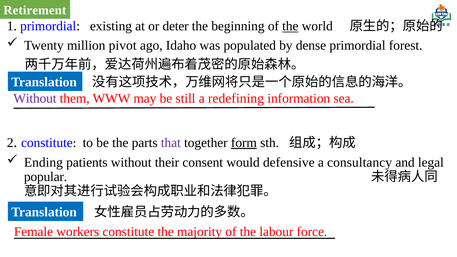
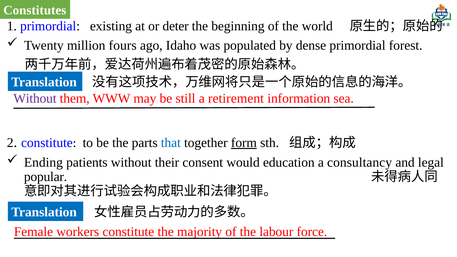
Retirement: Retirement -> Constitutes (35, 10)
the underline: present -> none (290, 26)
pivot: pivot -> fours (123, 45)
redefining: redefining -> retirement (236, 98)
that colour: purple -> blue (171, 143)
defensive: defensive -> education (289, 162)
